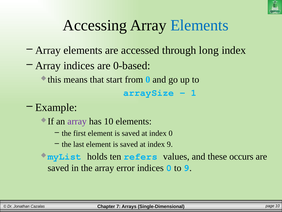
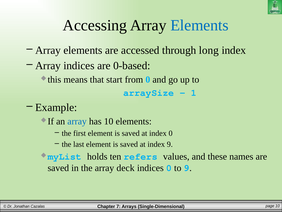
array colour: purple -> blue (77, 121)
occurs: occurs -> names (241, 156)
error: error -> deck (126, 168)
